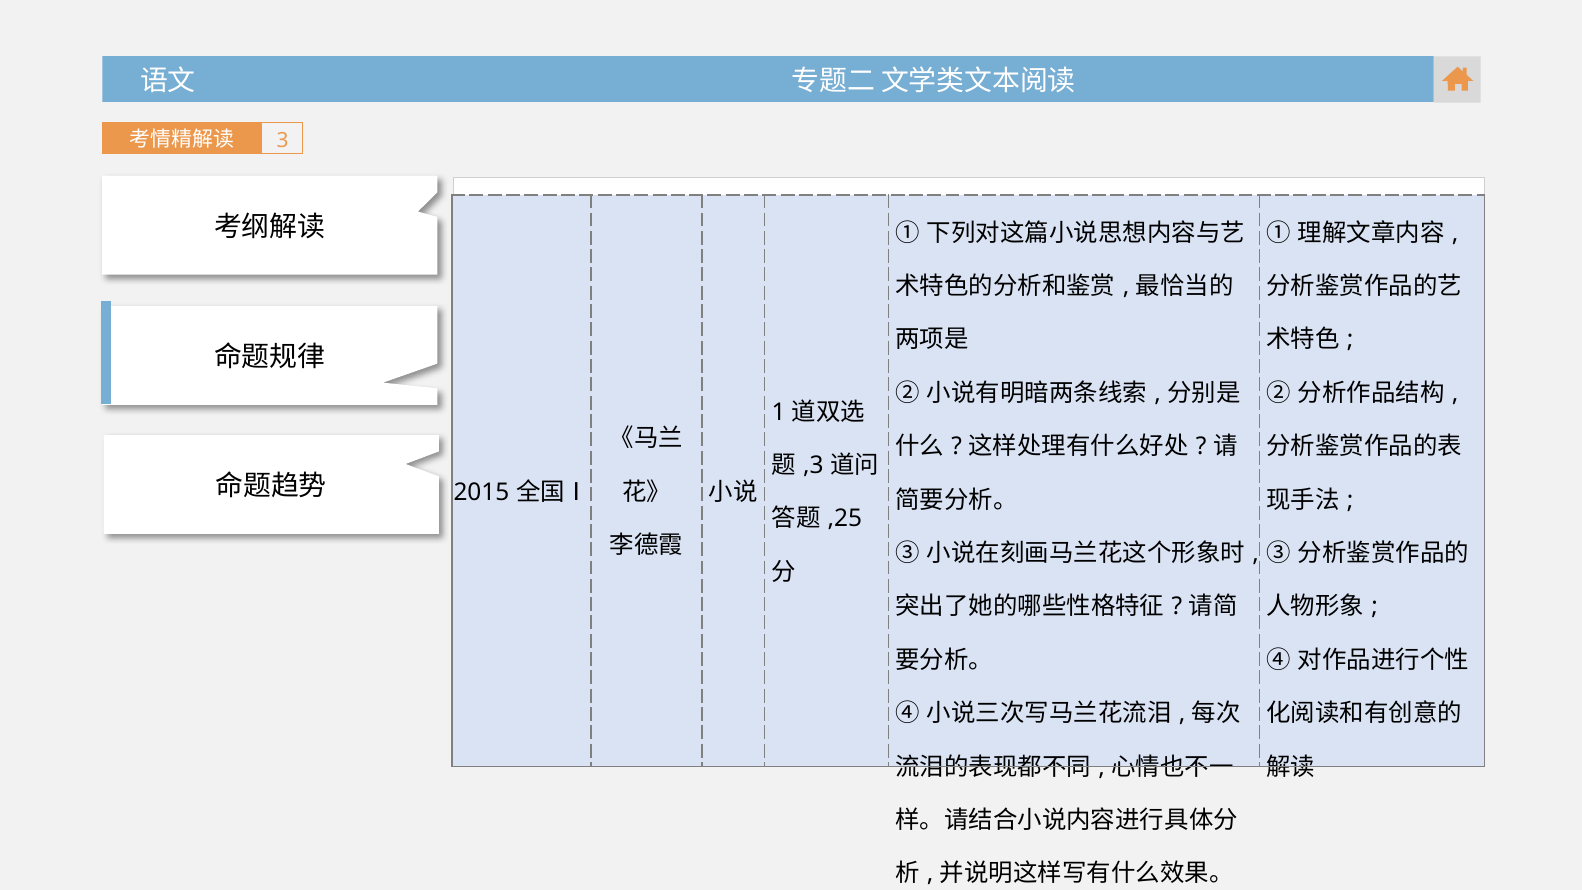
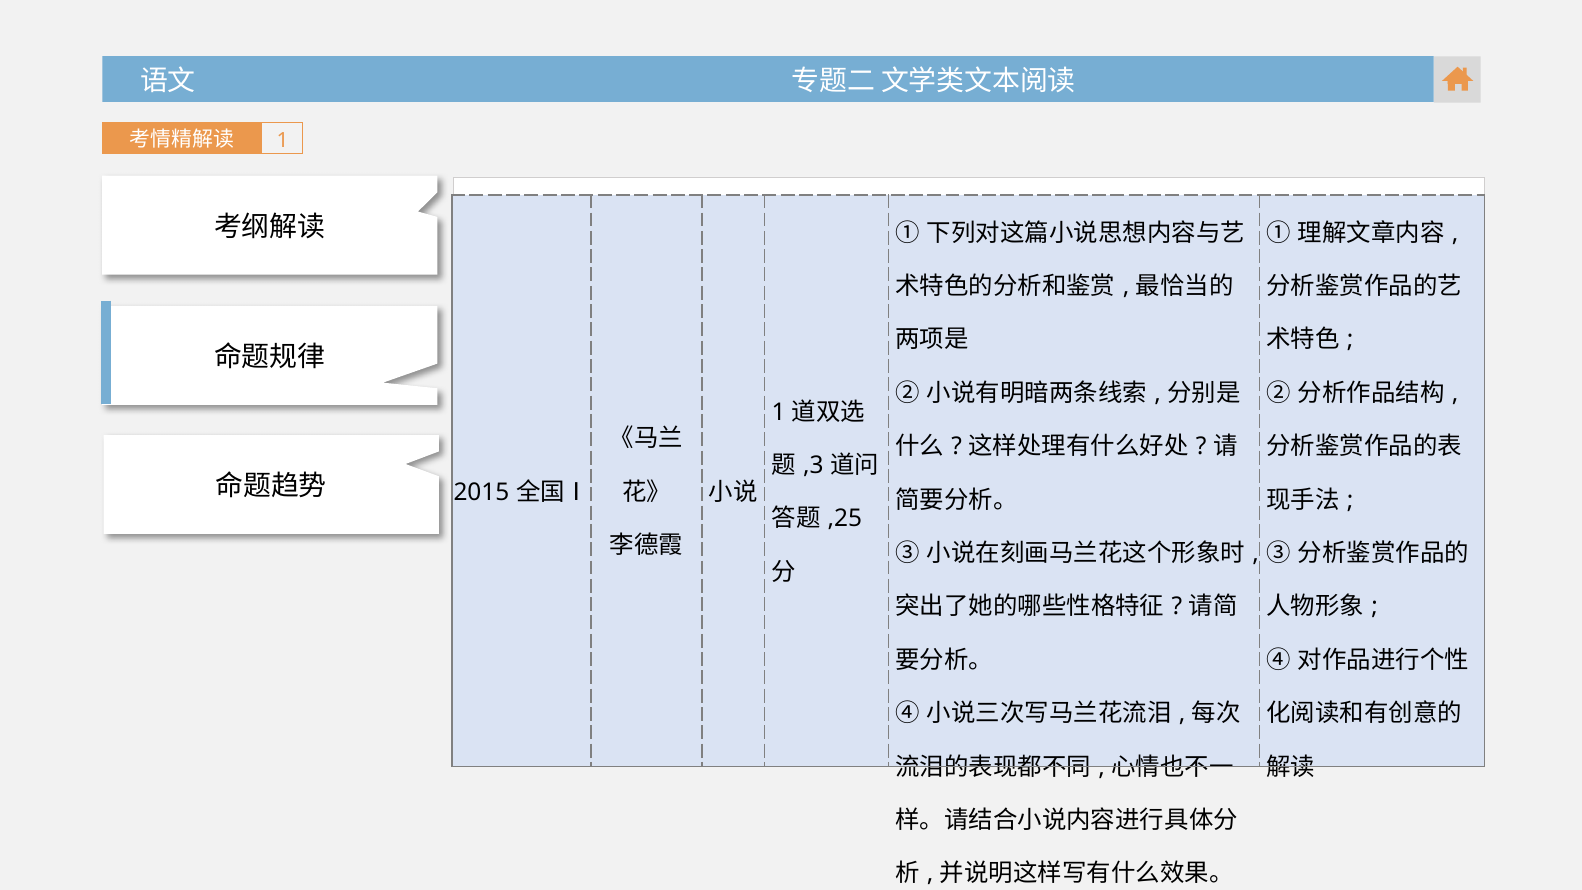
3: 3 -> 1 (283, 140)
